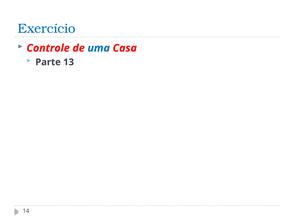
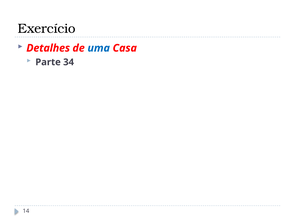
Exercício colour: blue -> black (47, 28)
Controle: Controle -> Detalhes (48, 48)
13: 13 -> 34 (69, 62)
